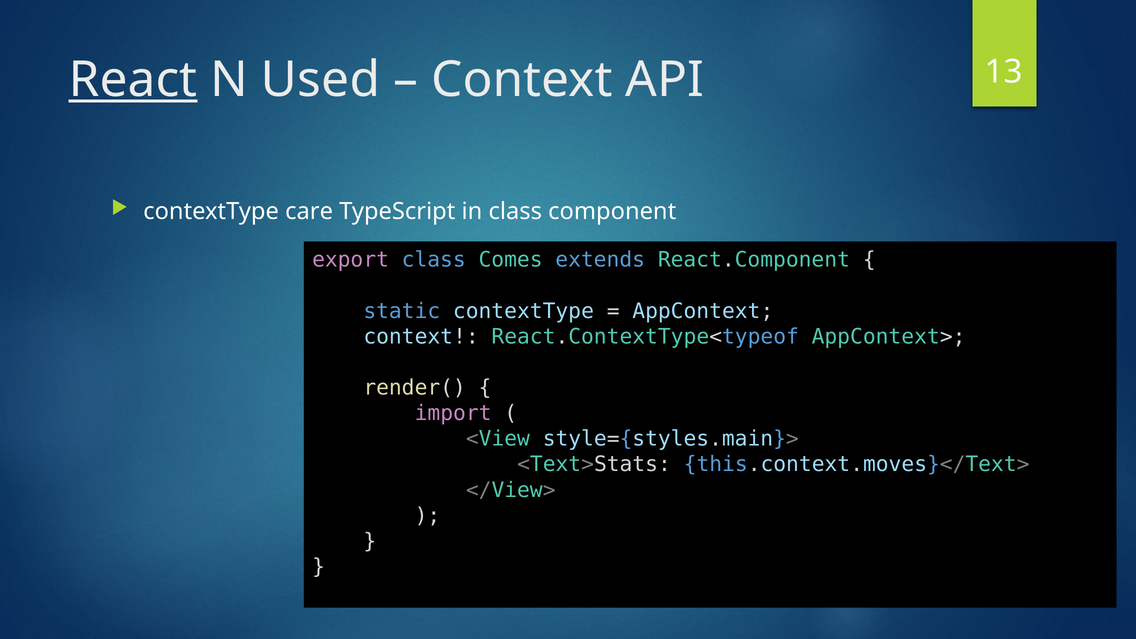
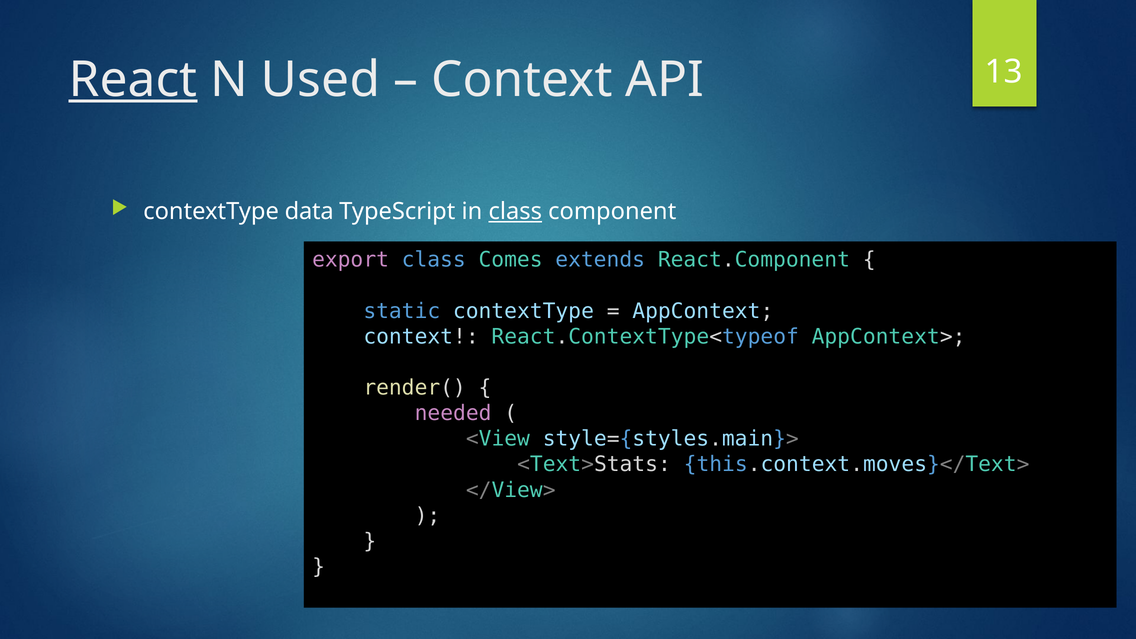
care: care -> data (309, 211)
class underline: none -> present (515, 211)
import: import -> needed (453, 413)
